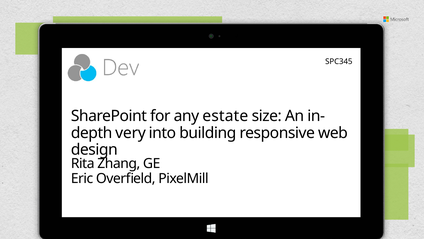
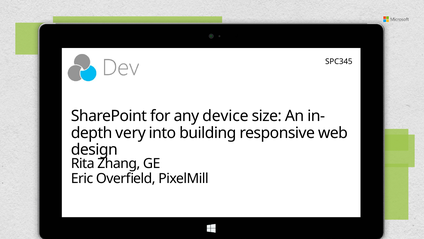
estate: estate -> device (225, 116)
